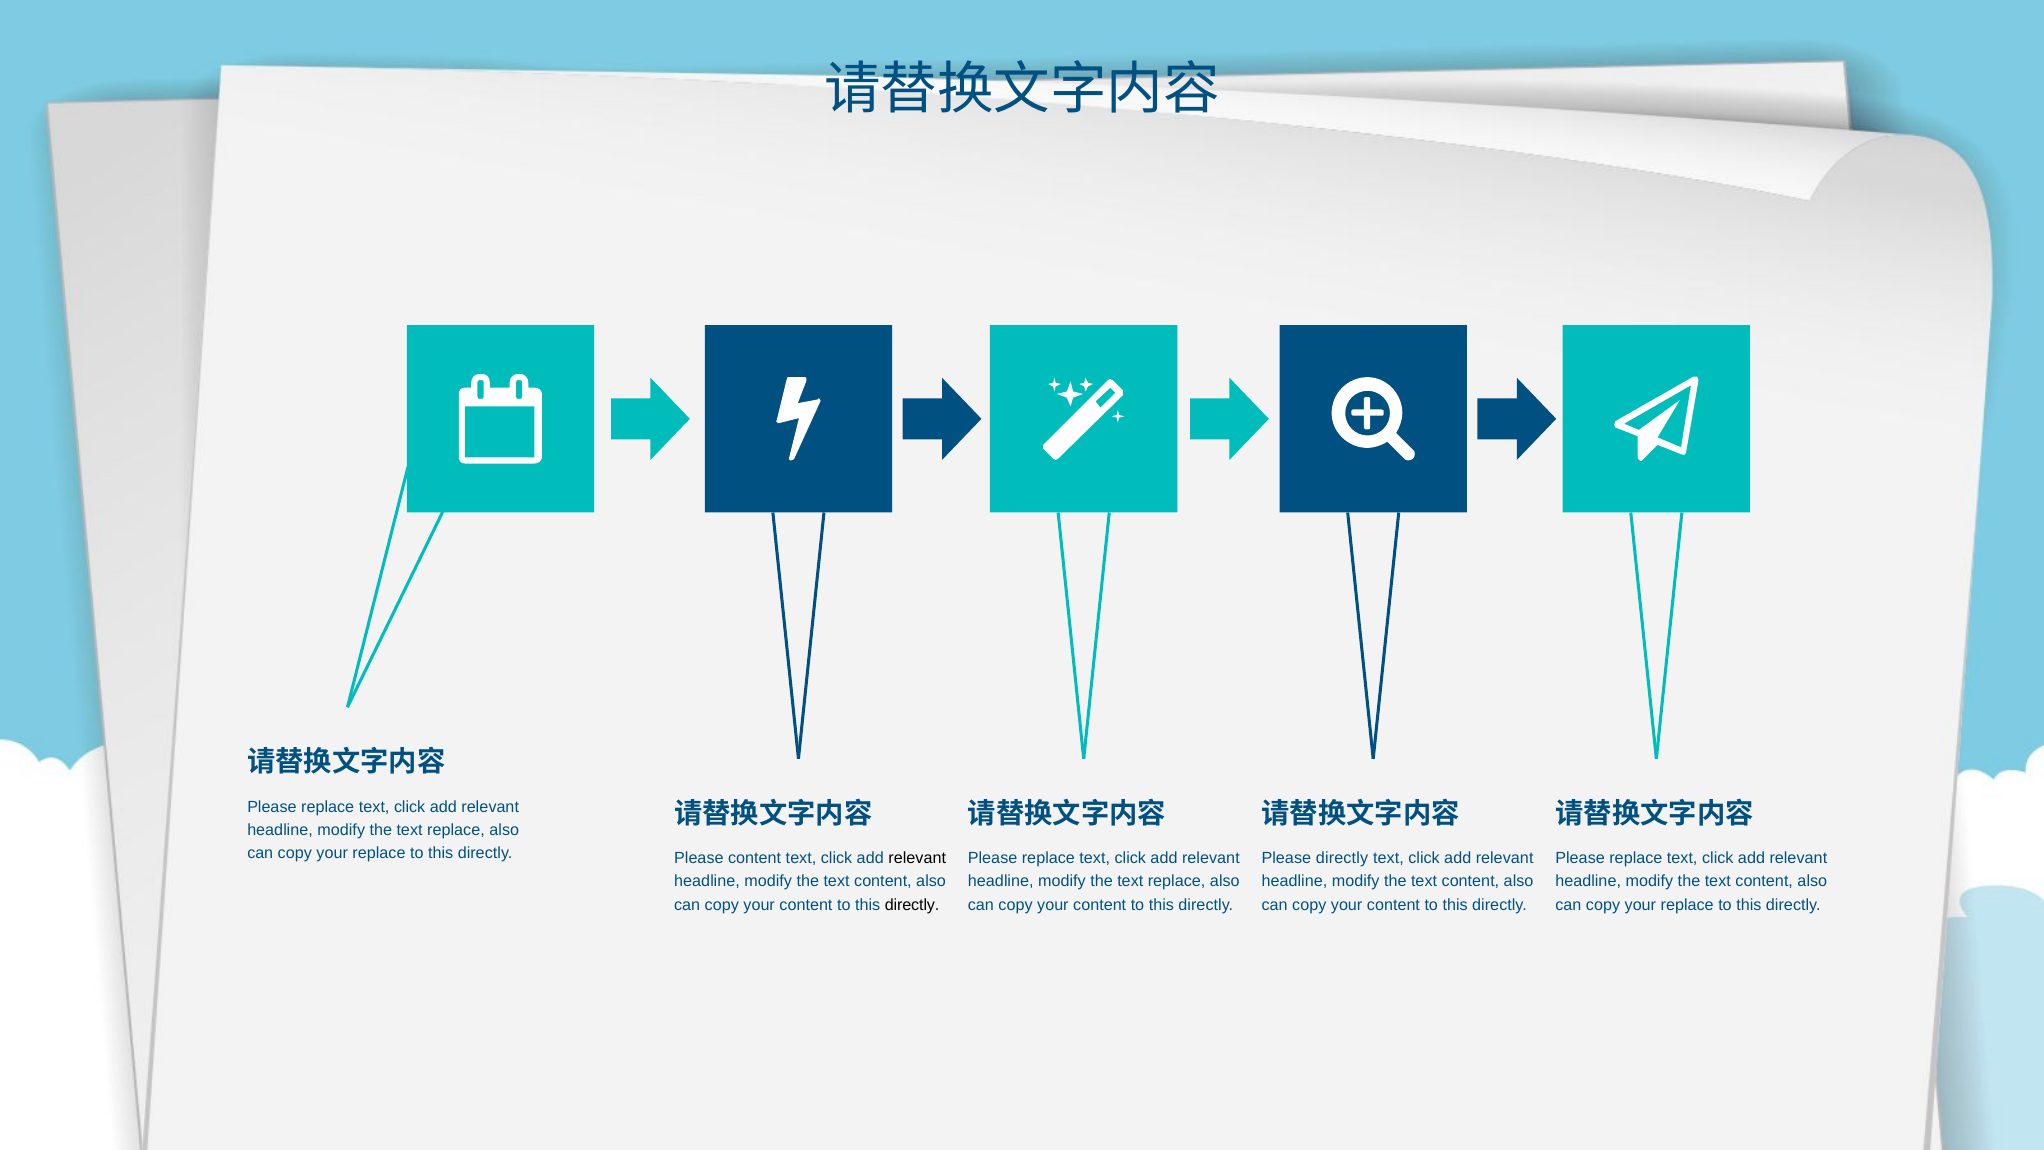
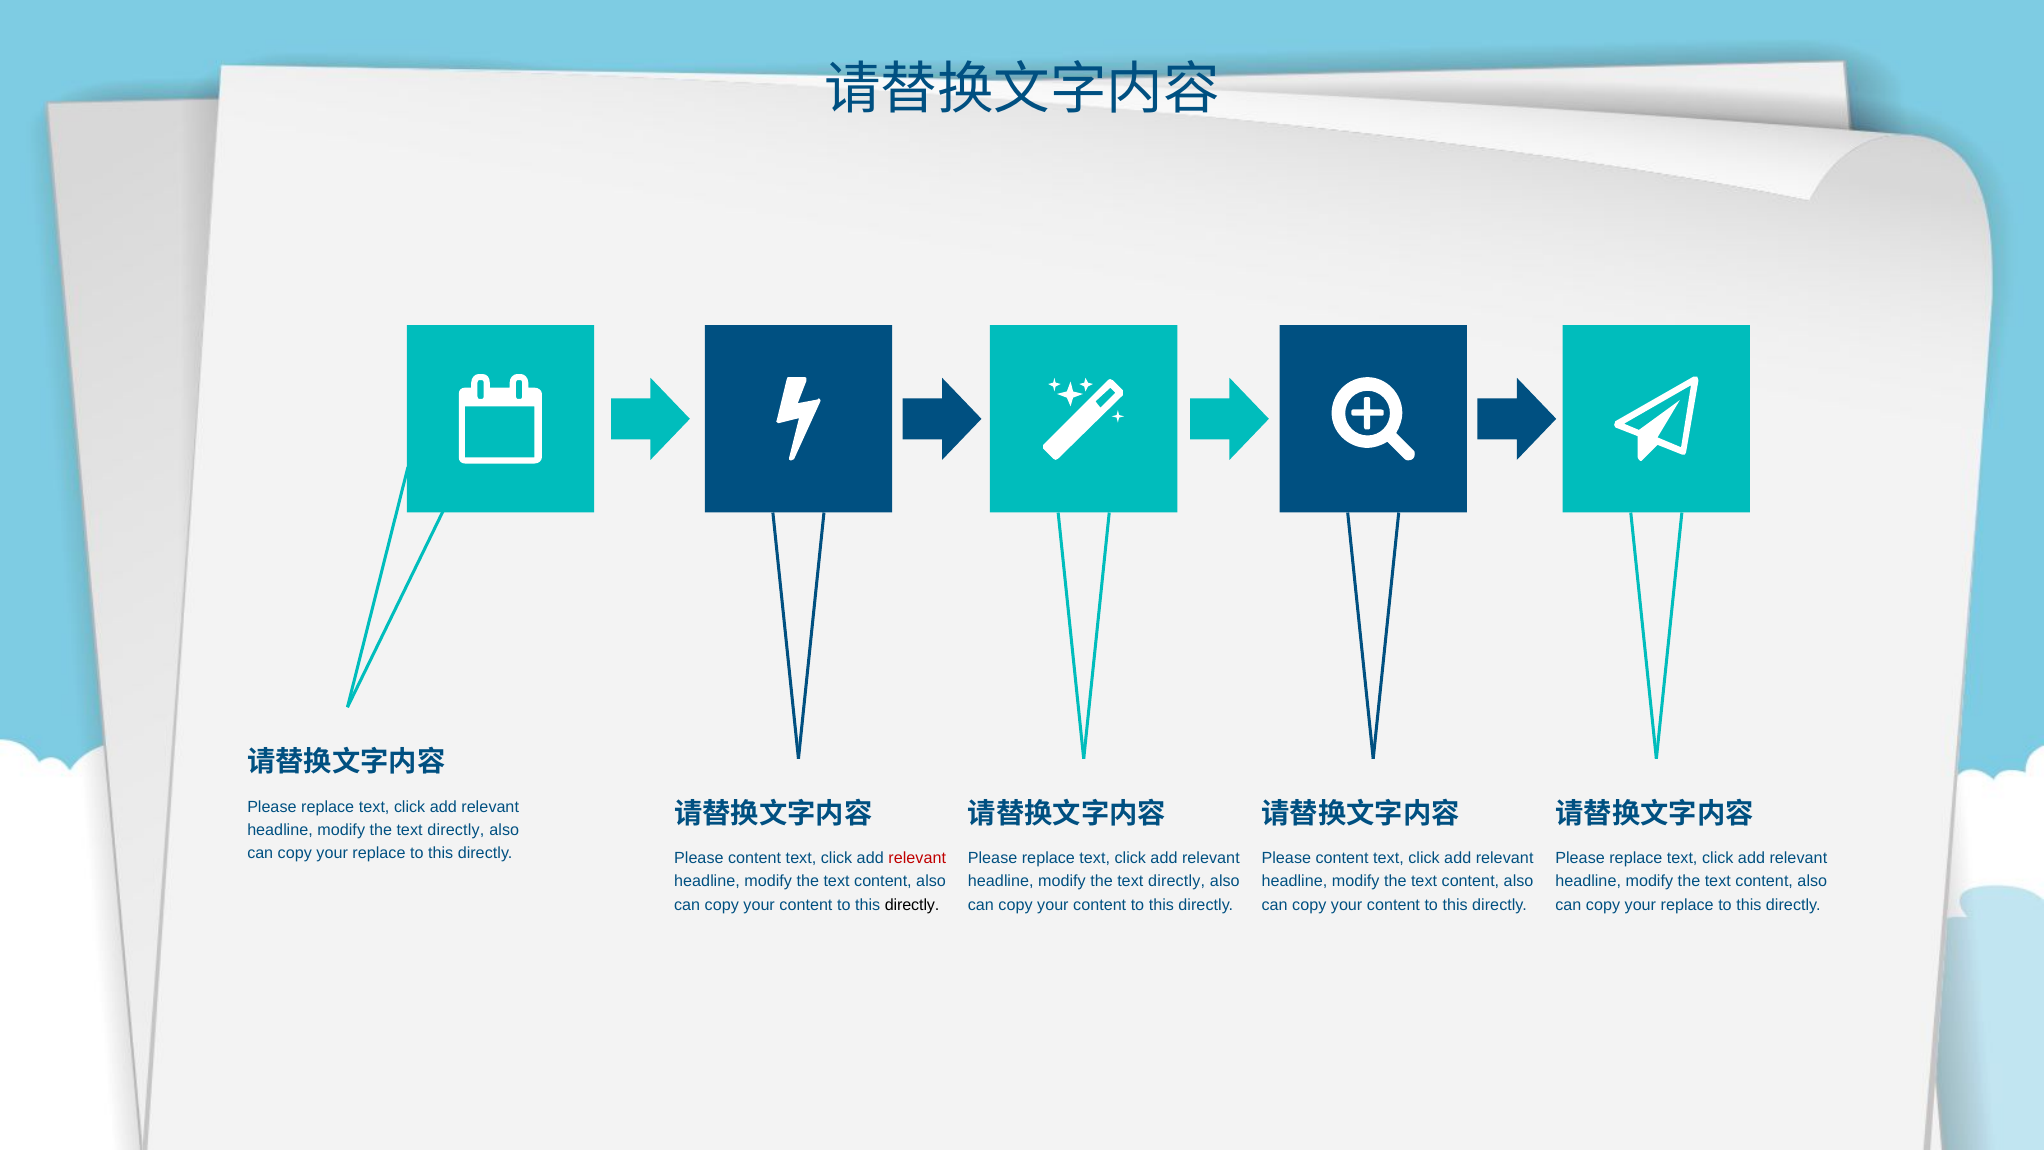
replace: replace -> directly (456, 830)
relevant colour: black -> red (917, 858)
directly: directly -> content (1342, 858)
replace: replace -> directly (1177, 881)
